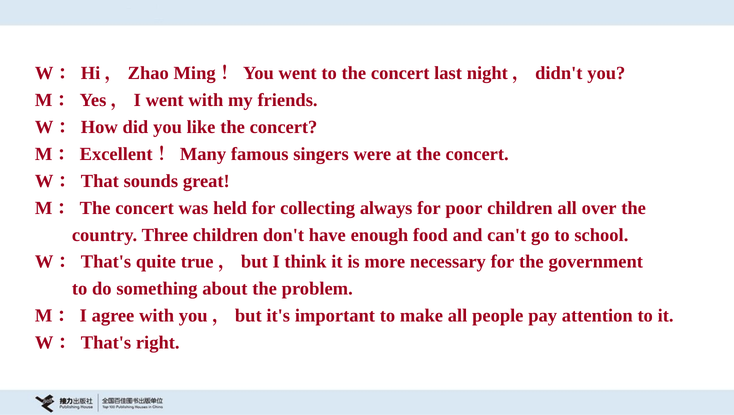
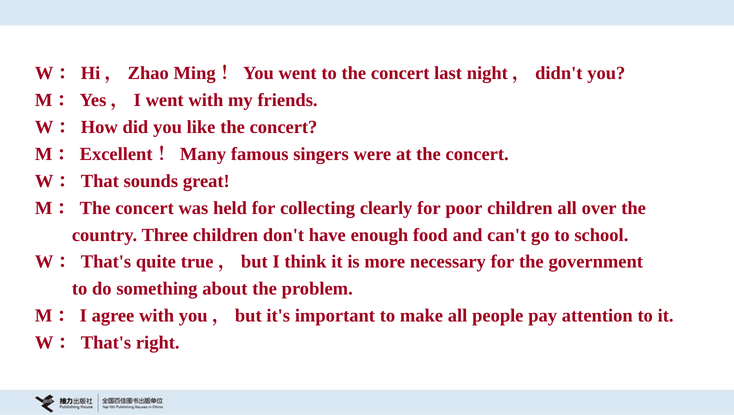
always: always -> clearly (386, 208)
